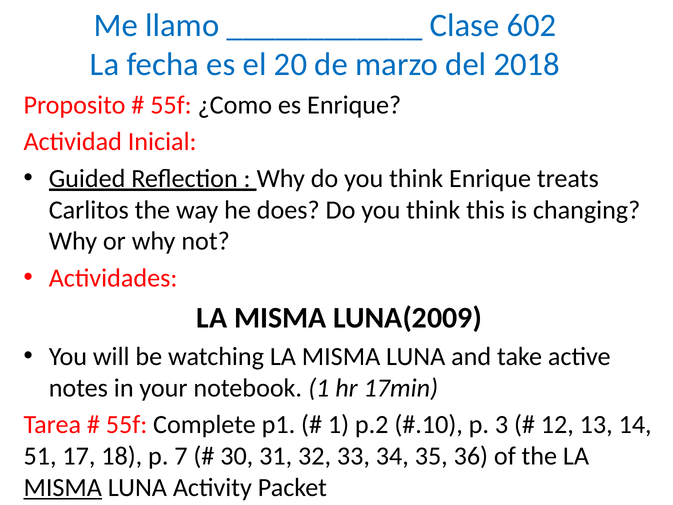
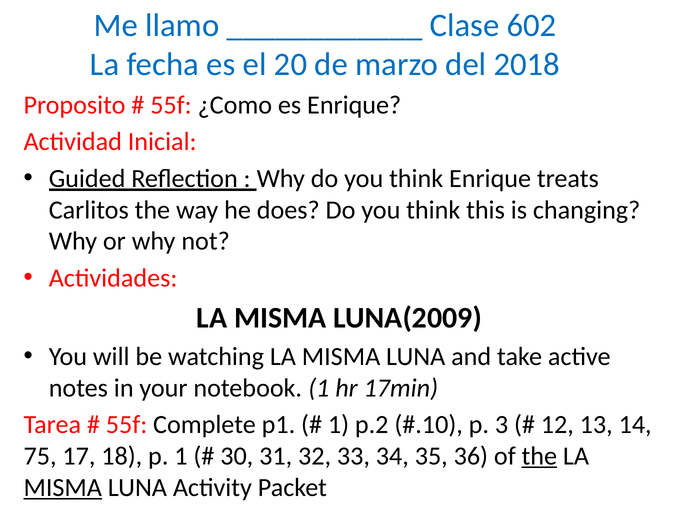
51: 51 -> 75 (40, 456)
p 7: 7 -> 1 (181, 456)
the underline: none -> present (539, 456)
